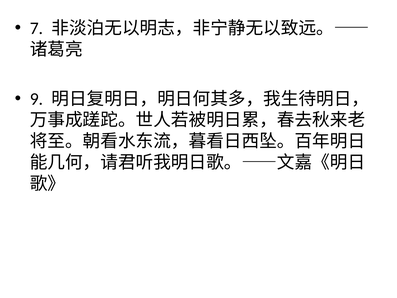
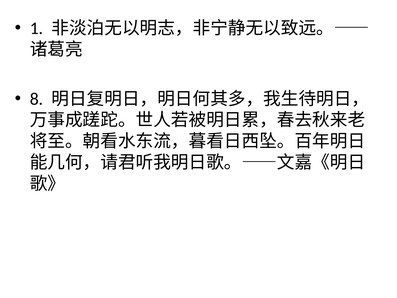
7: 7 -> 1 (36, 28)
9: 9 -> 8 (36, 99)
